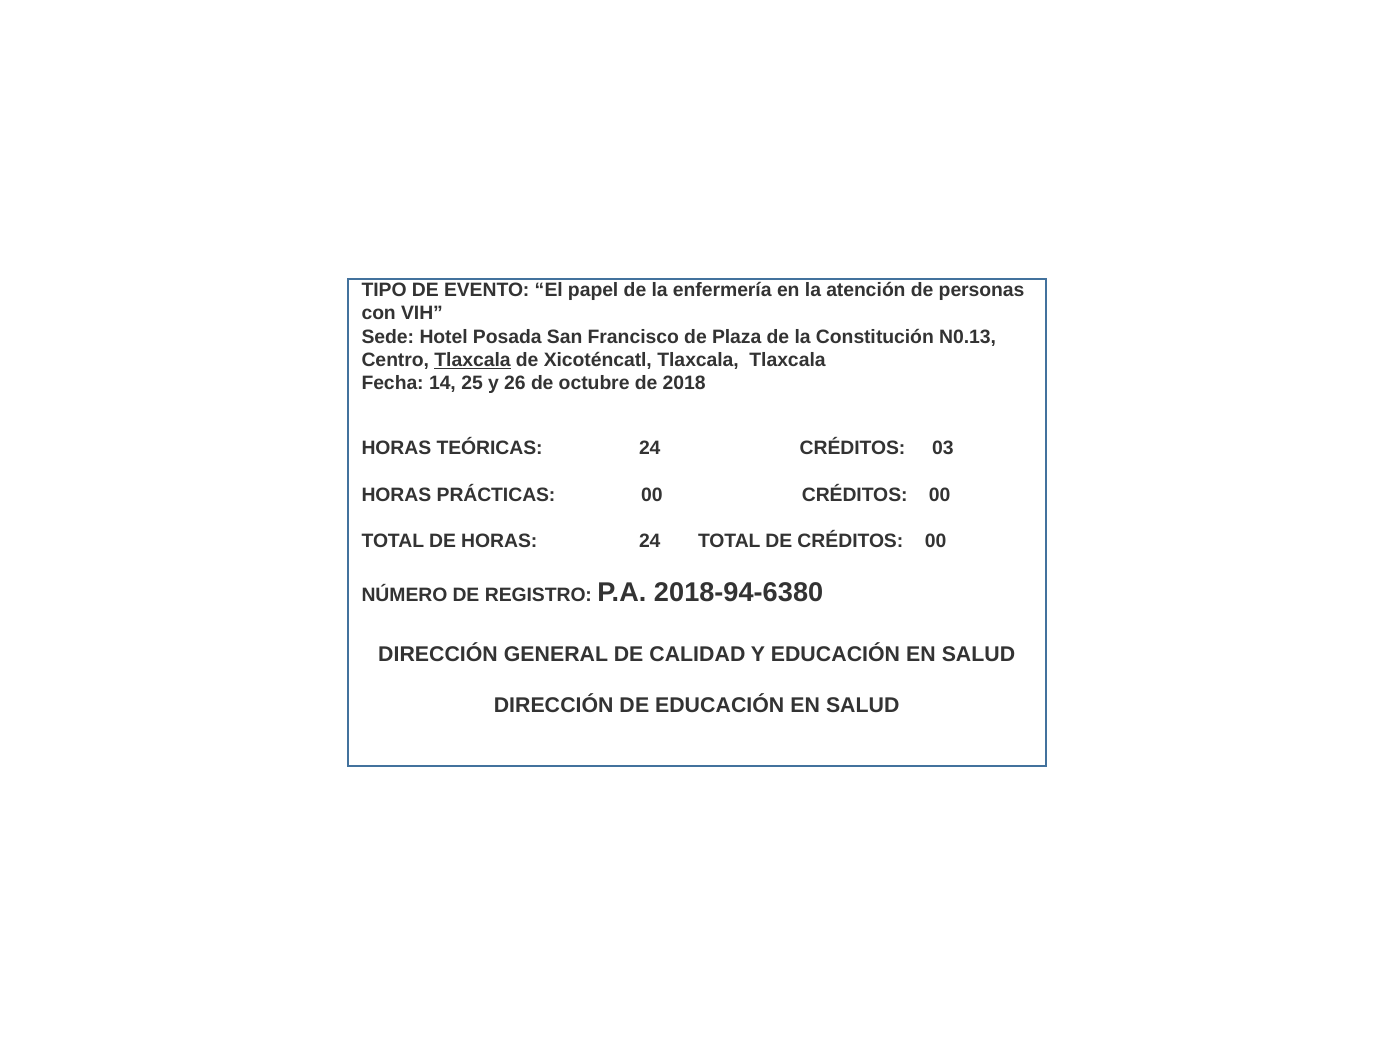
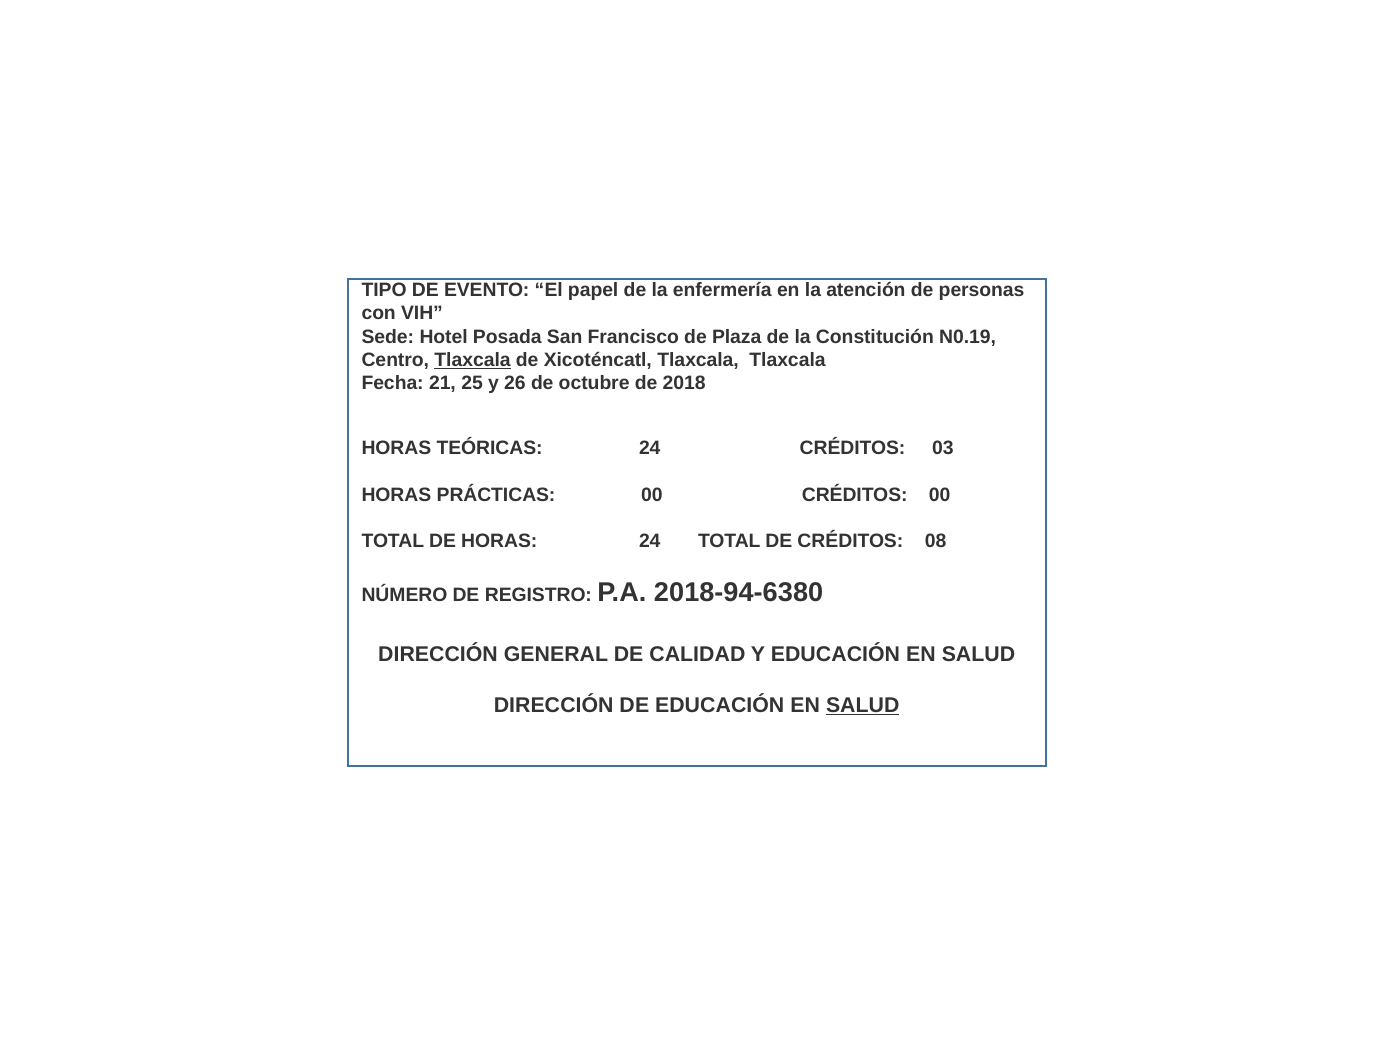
N0.13: N0.13 -> N0.19 (968, 337)
14: 14 -> 21 (442, 383)
DE CRÉDITOS 00: 00 -> 08 (936, 542)
SALUD underline: none -> present (863, 706)
